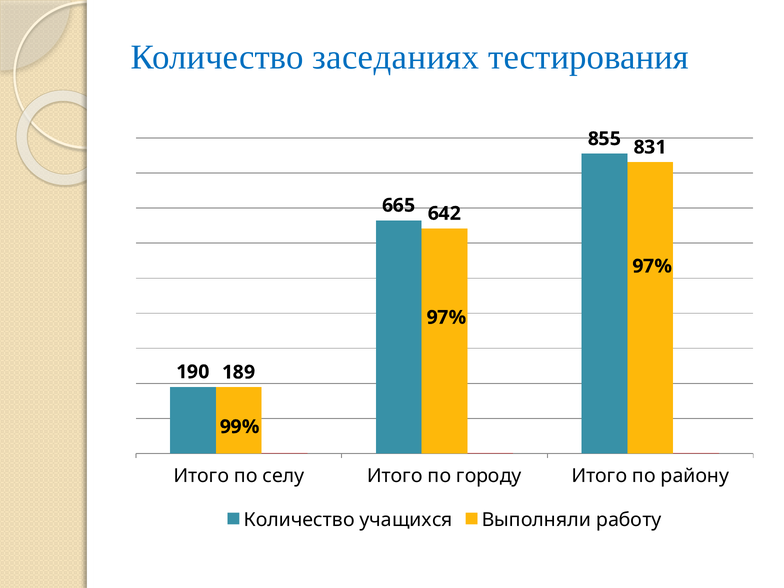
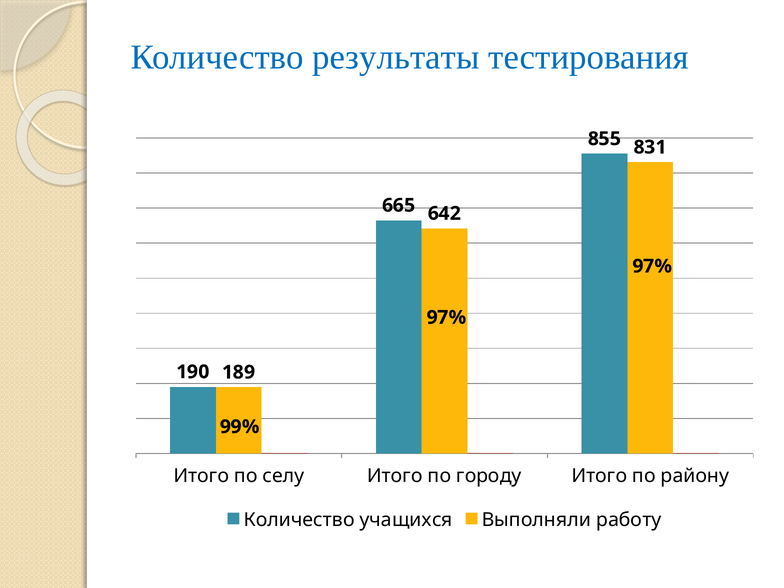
заседаниях: заседаниях -> результаты (396, 57)
